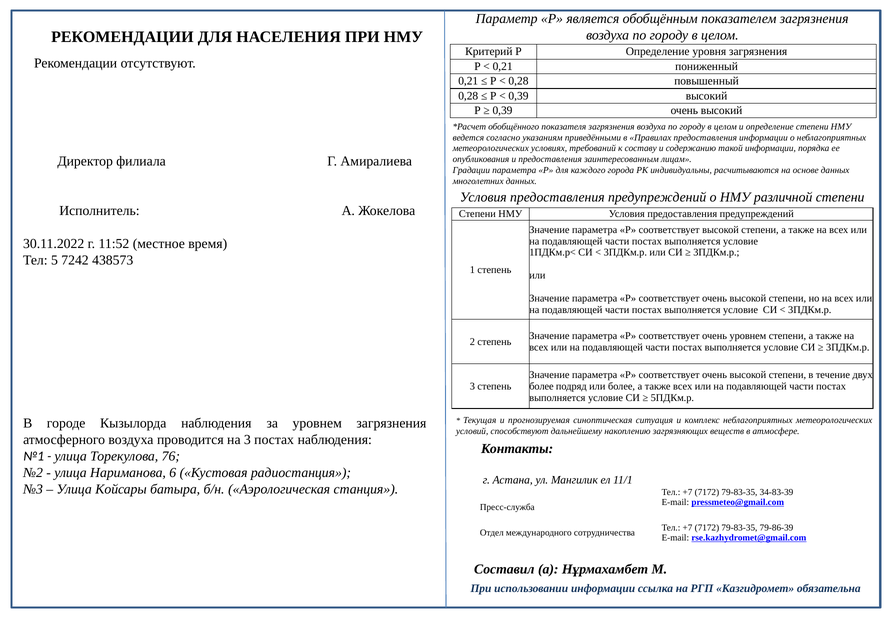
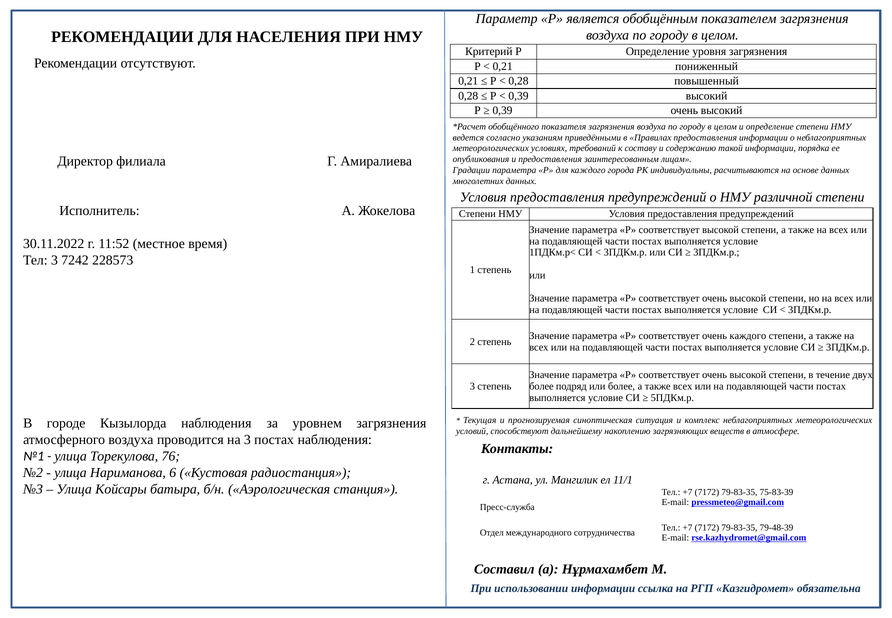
Тел 5: 5 -> 3 (55, 260)
438573: 438573 -> 228573 (113, 260)
очень уровнем: уровнем -> каждого (748, 336)
34-83-39: 34-83-39 -> 75-83-39 (777, 492)
79-86-39: 79-86-39 -> 79-48-39 (777, 527)
